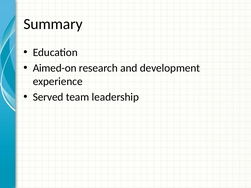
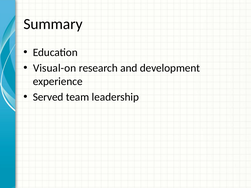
Aimed-on: Aimed-on -> Visual-on (55, 68)
